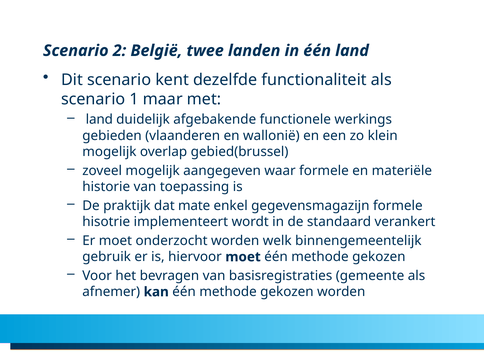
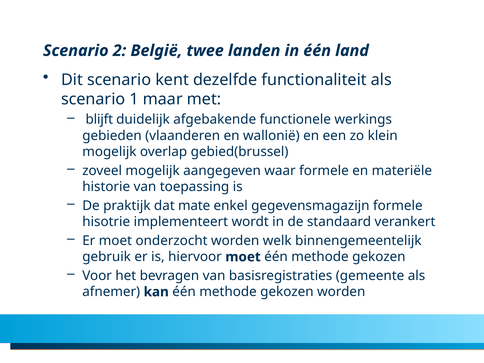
land: land -> blijft (99, 120)
